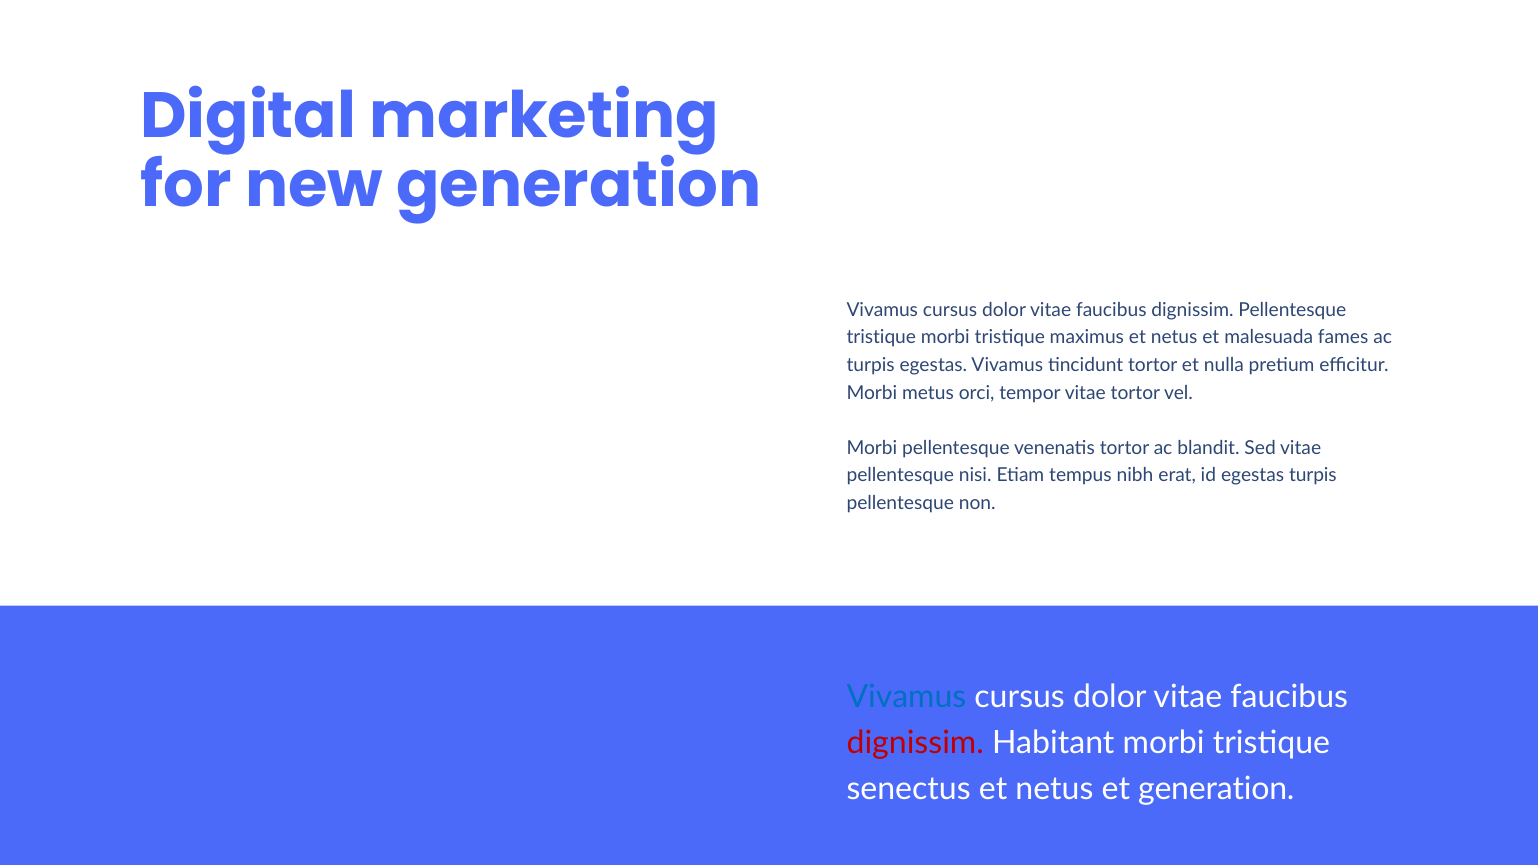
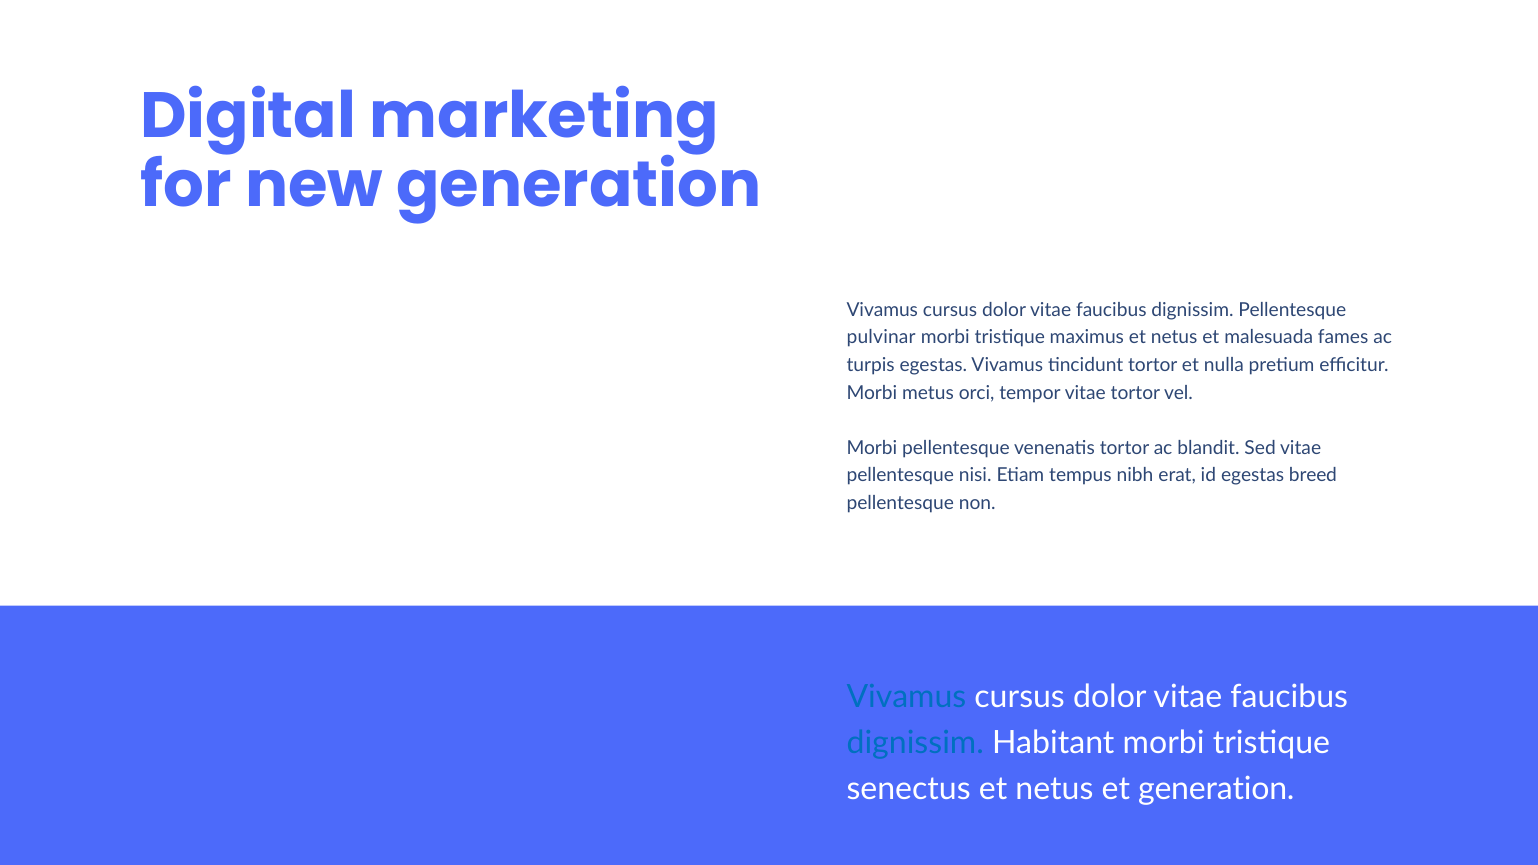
tristique: tristique -> pulvinar (881, 337)
egestas turpis: turpis -> breed (1313, 476)
dignissim colour: red -> blue (915, 743)
